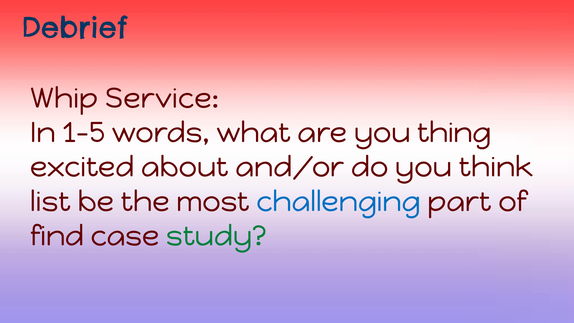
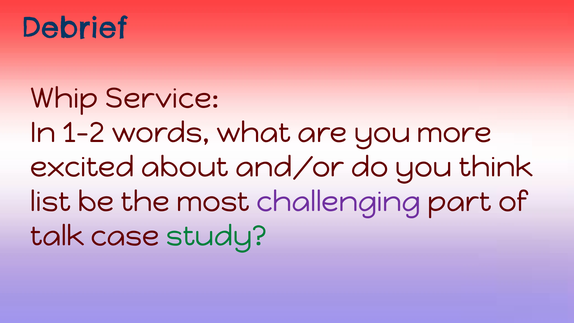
1-5: 1-5 -> 1-2 (84, 133)
thing: thing -> more (454, 133)
challenging colour: blue -> purple (339, 202)
find: find -> talk (57, 236)
